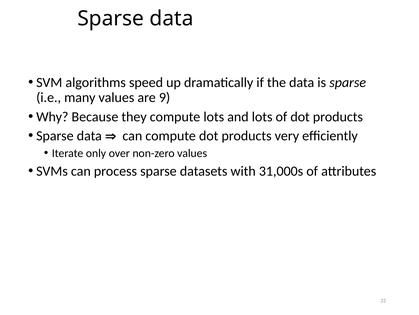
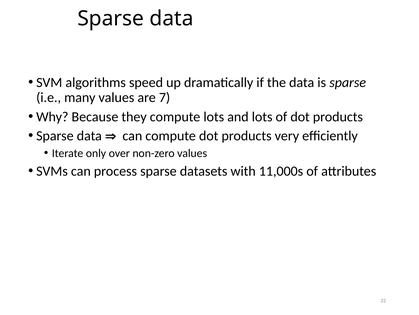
9: 9 -> 7 (165, 97)
31,000s: 31,000s -> 11,000s (281, 171)
